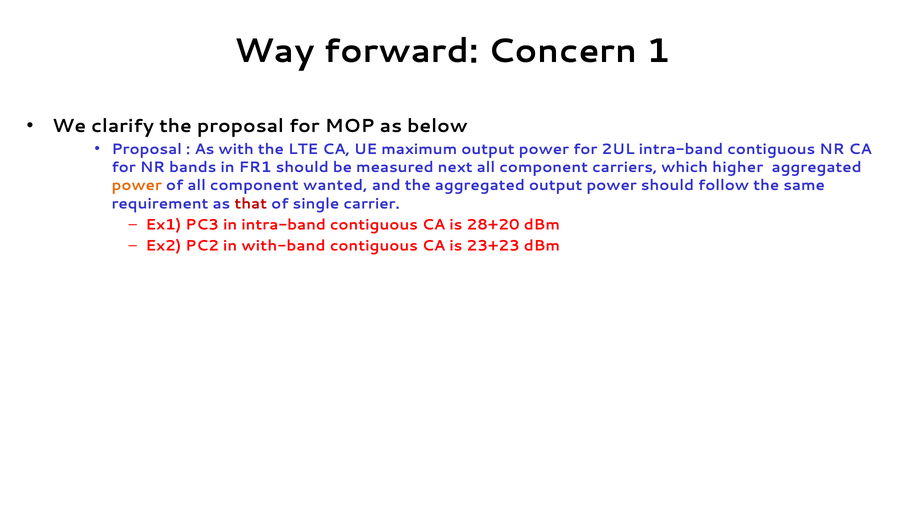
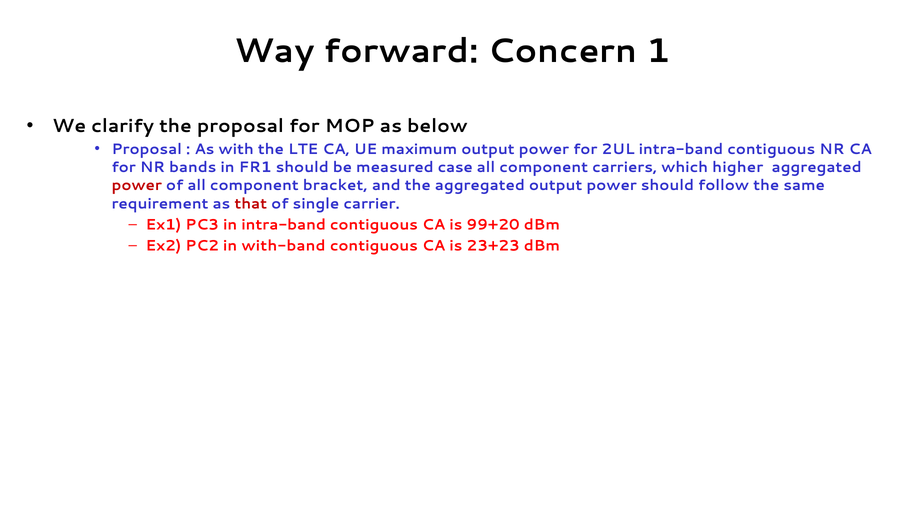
next: next -> case (455, 167)
power colour: orange -> red (137, 186)
wanted: wanted -> bracket (335, 186)
28+20: 28+20 -> 99+20 (493, 225)
